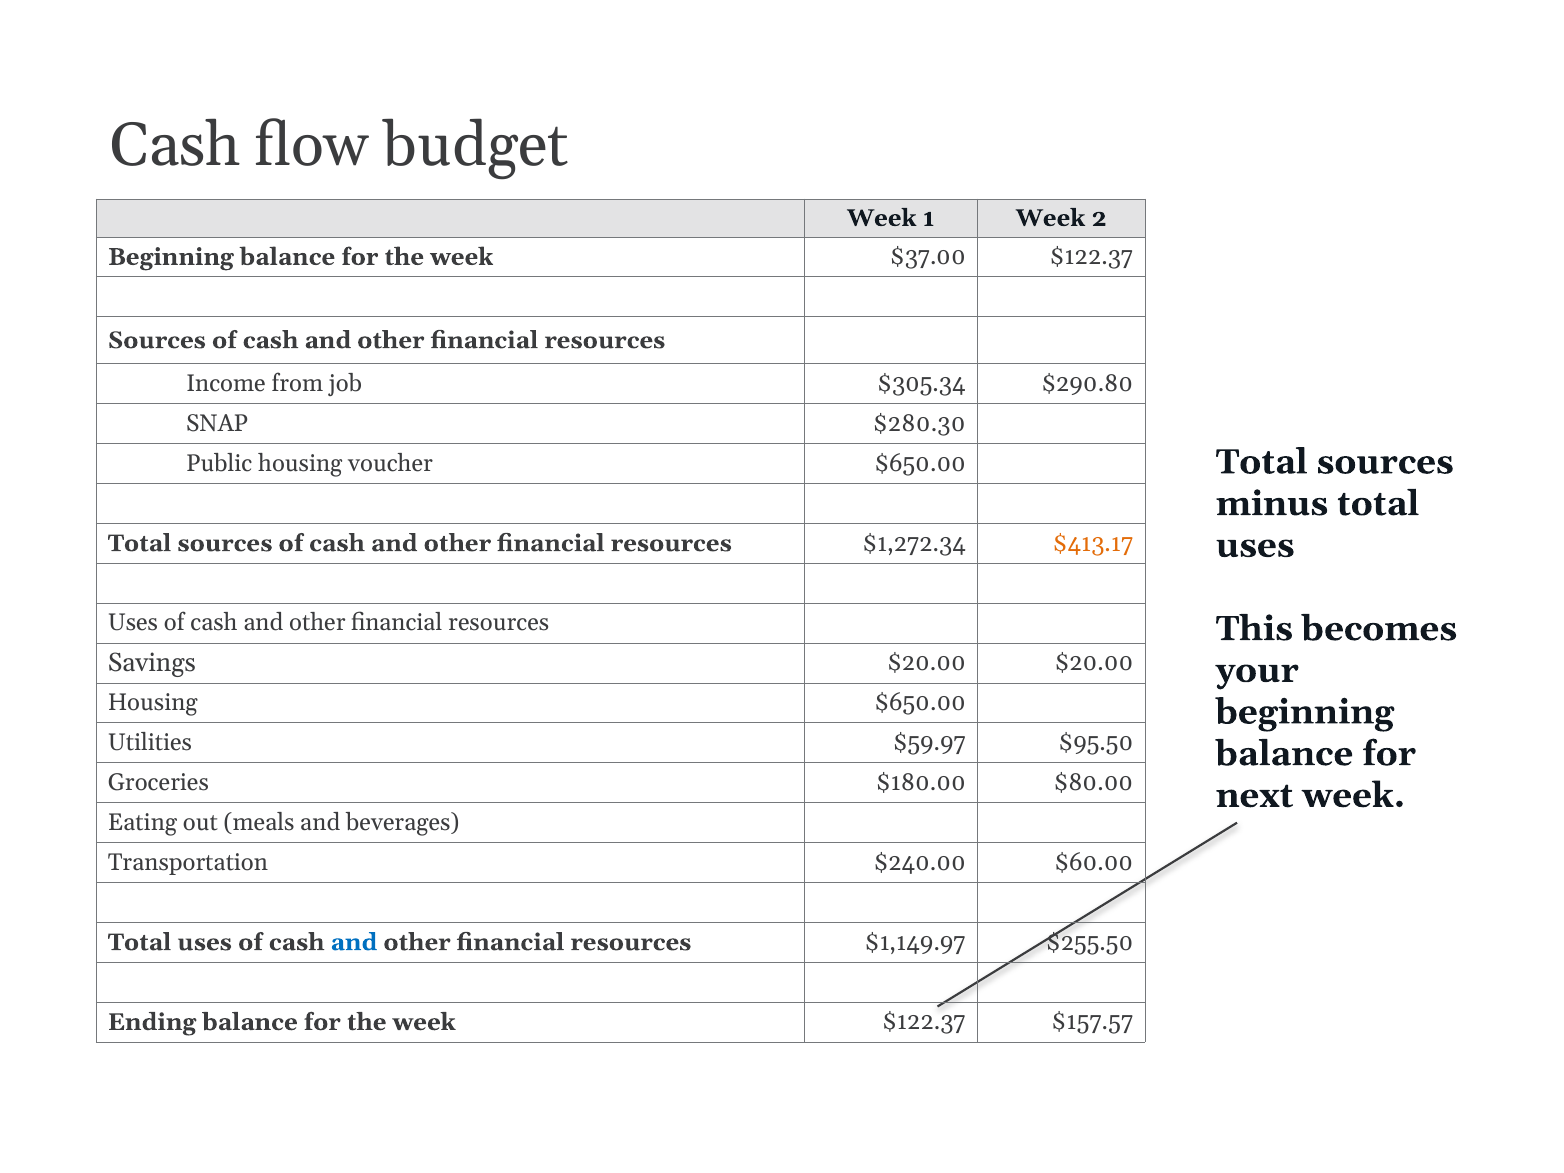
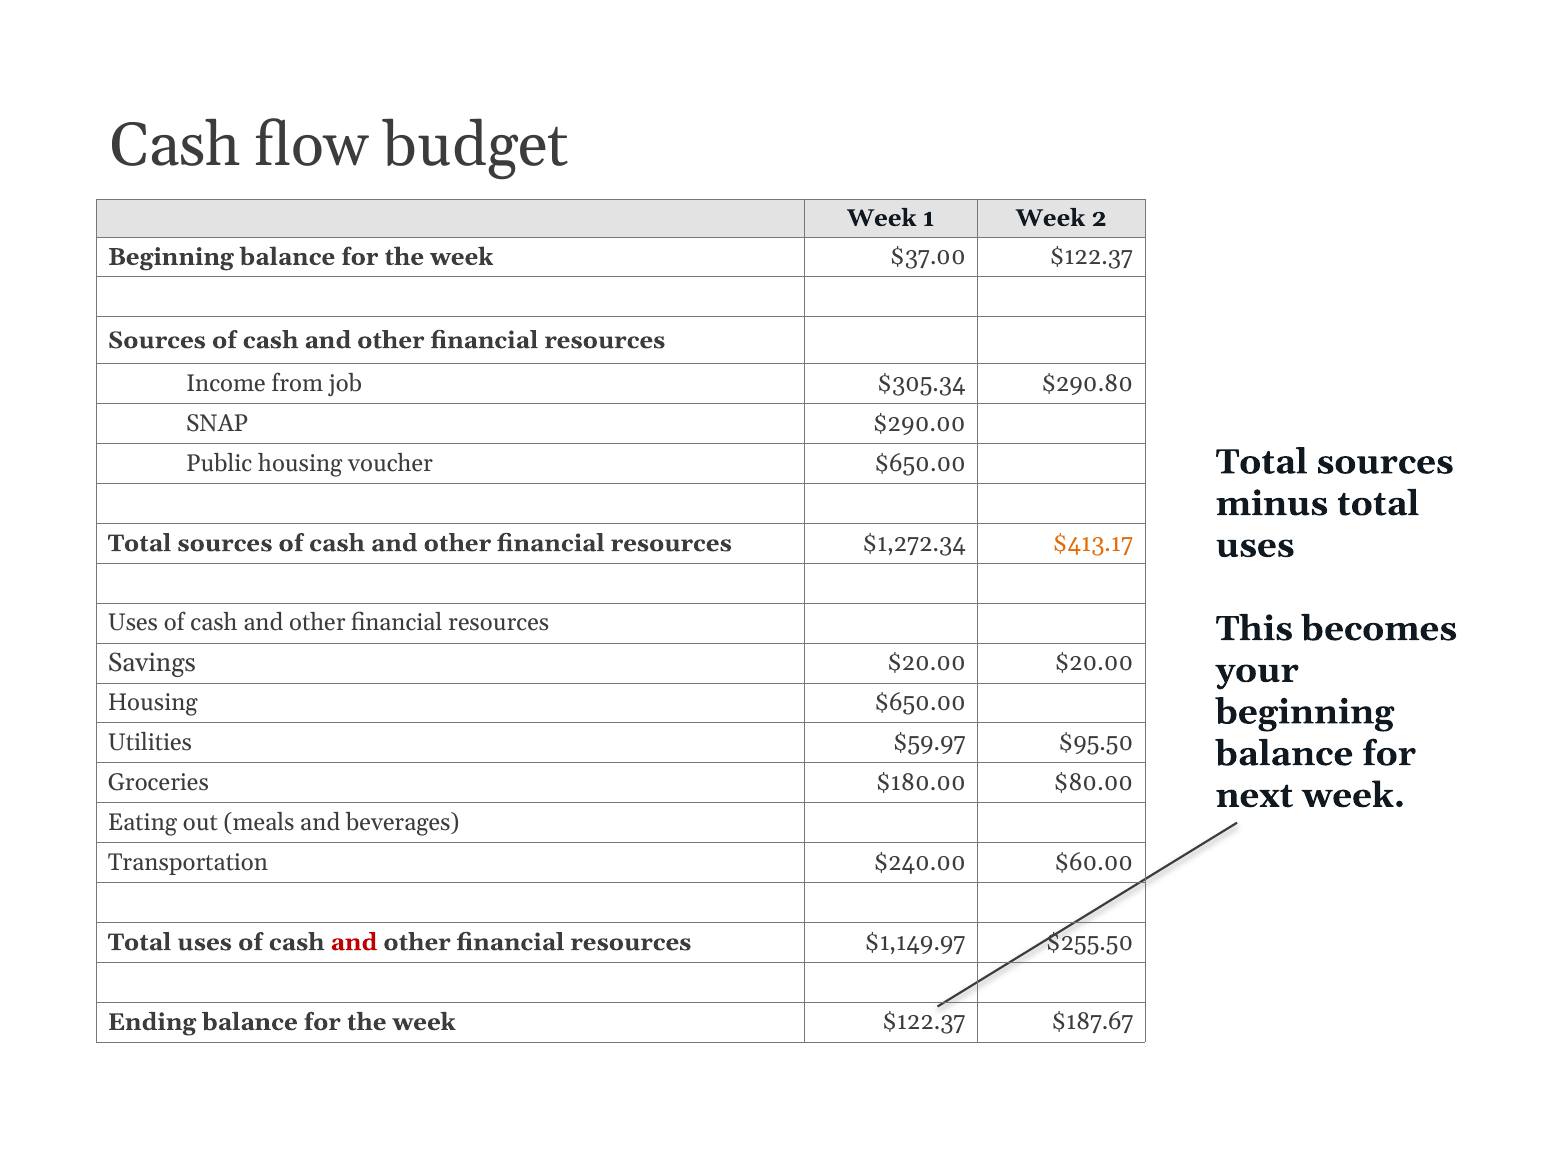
$280.30: $280.30 -> $290.00 (919, 424)
and colour: blue -> red (354, 942)
$157.57: $157.57 -> $187.67 (1093, 1022)
